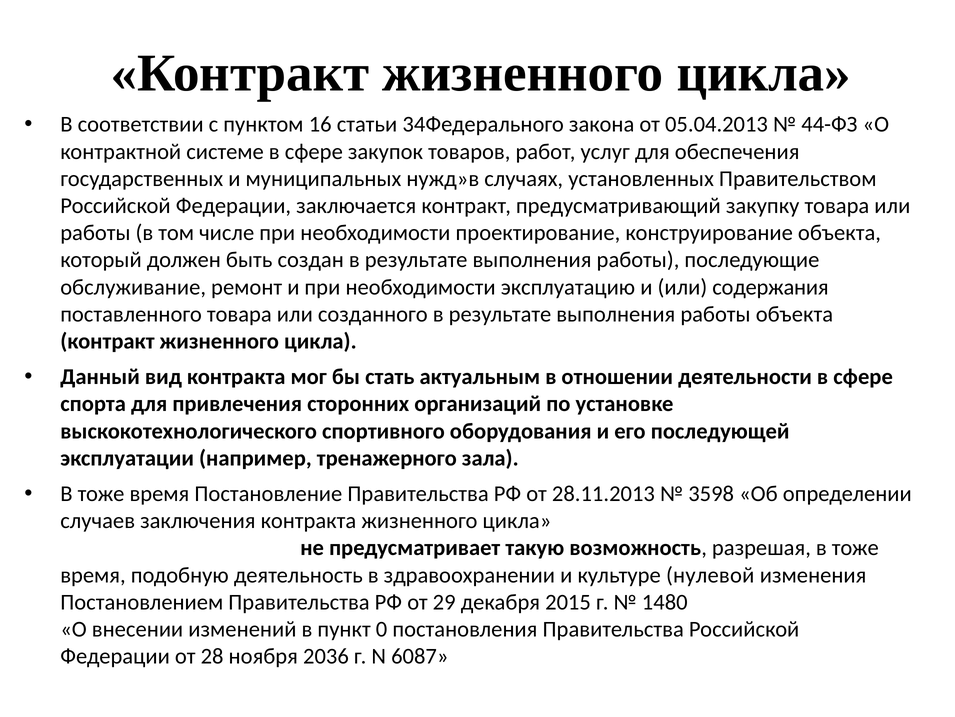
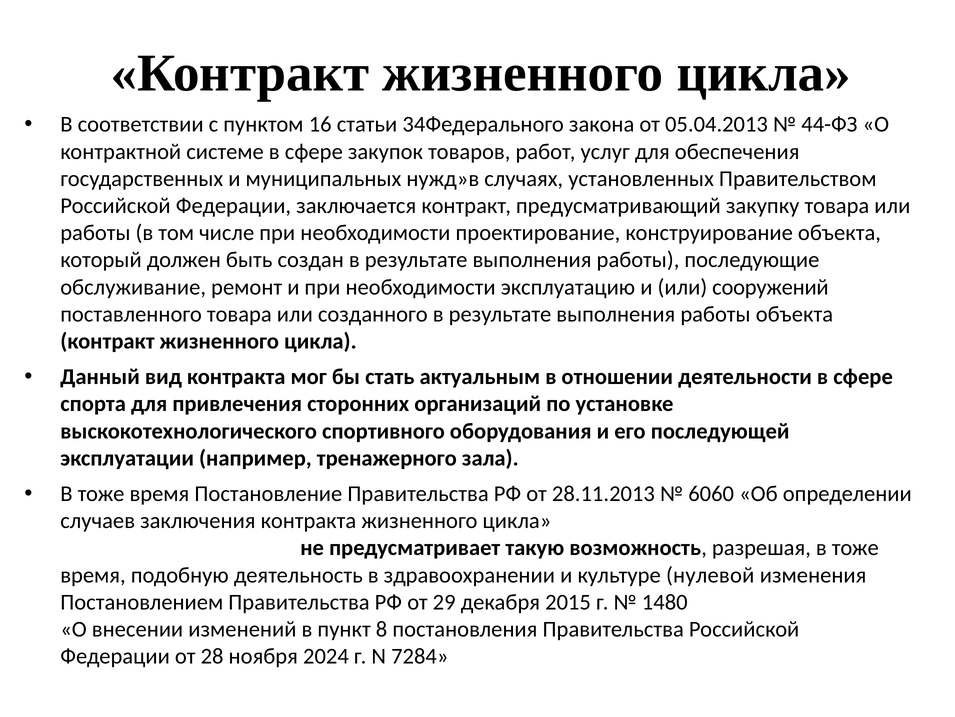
содержания: содержания -> сооружений (770, 287)
3598: 3598 -> 6060 (711, 493)
0: 0 -> 8 (382, 629)
2036: 2036 -> 2024 (326, 656)
6087: 6087 -> 7284 (420, 656)
